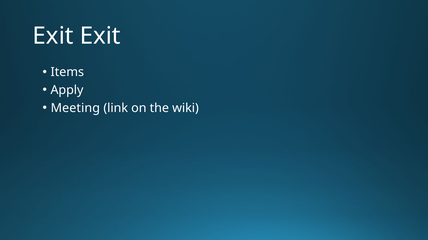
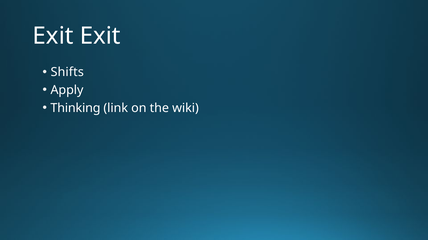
Items: Items -> Shifts (67, 72)
Meeting: Meeting -> Thinking (75, 108)
